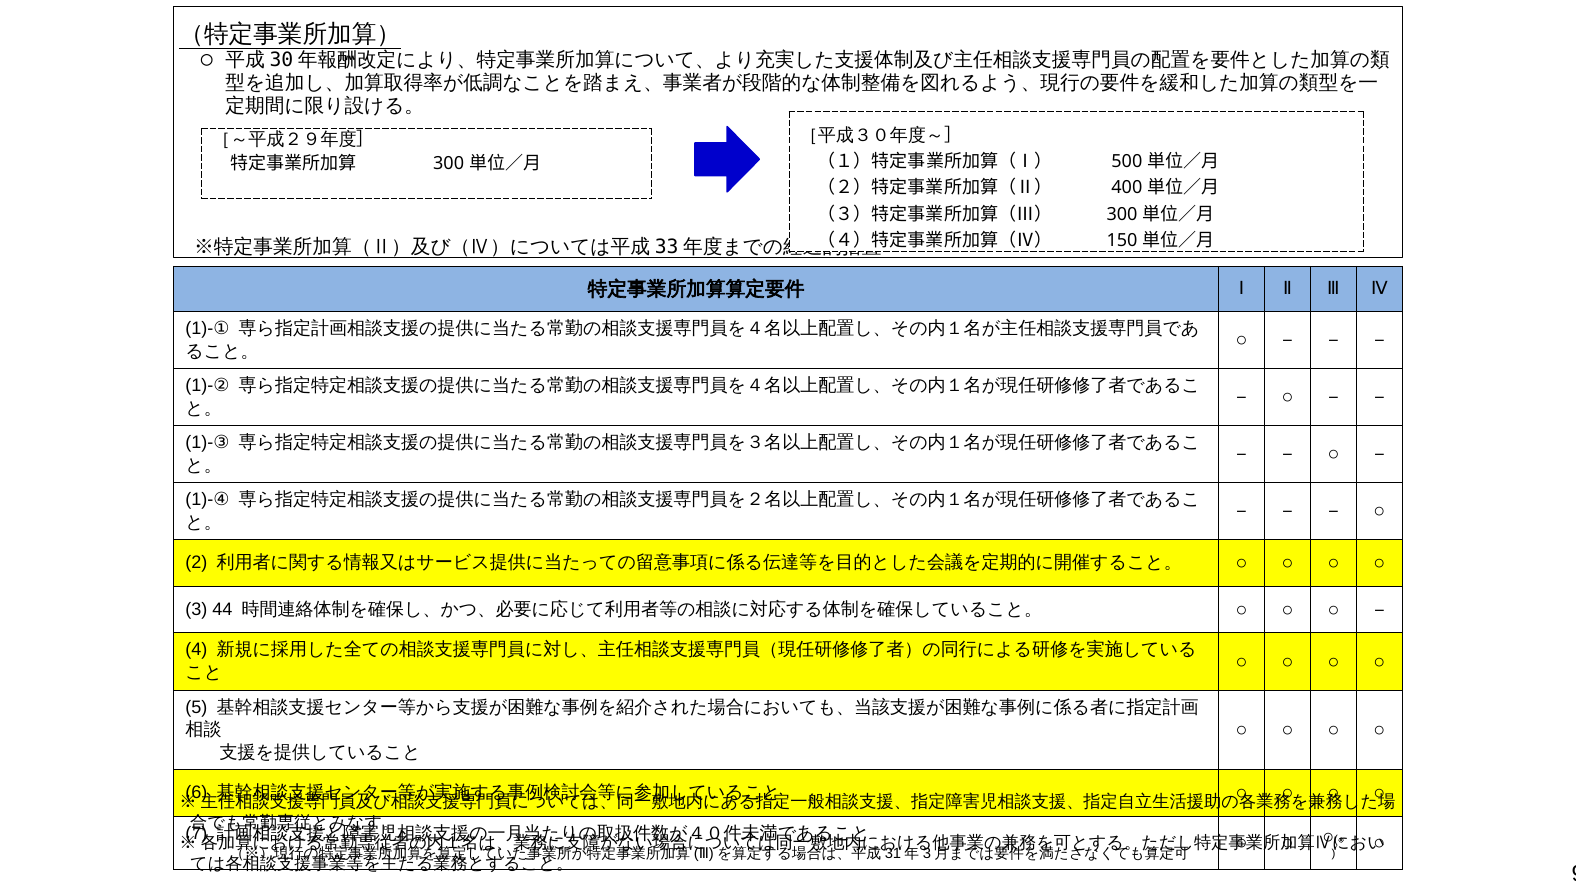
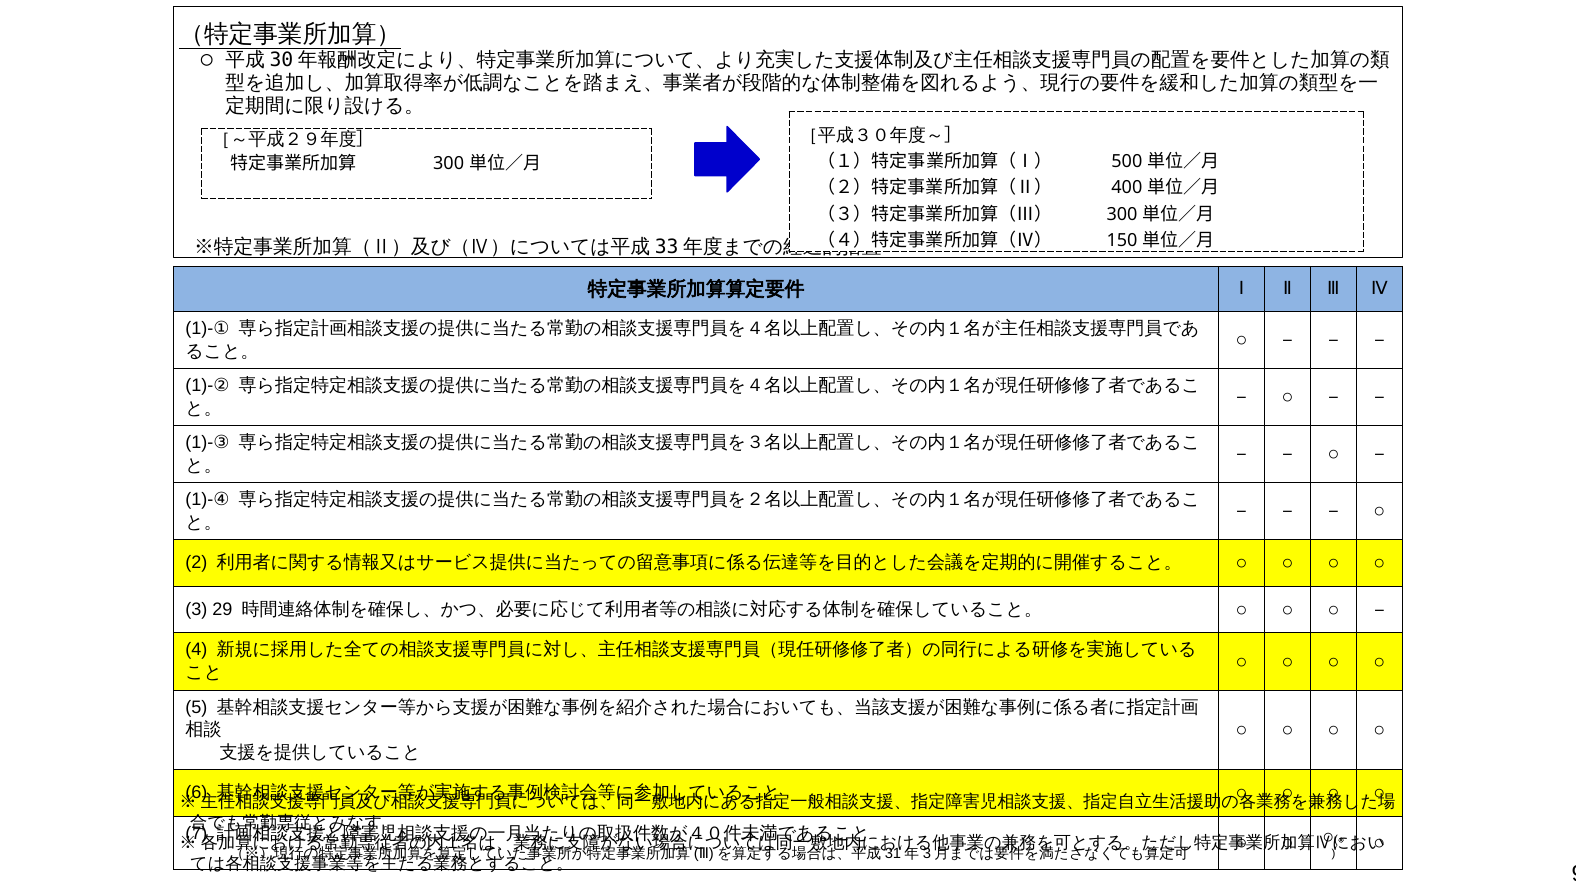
44: 44 -> 29 (222, 610)
